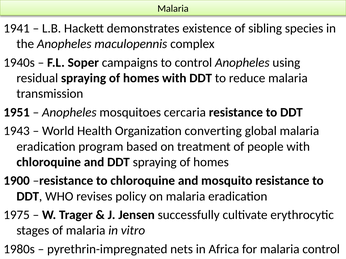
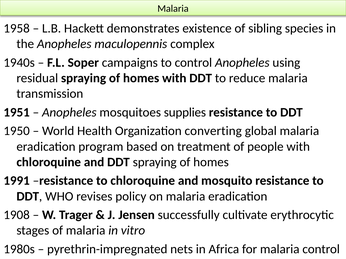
1941: 1941 -> 1958 (17, 28)
cercaria: cercaria -> supplies (185, 113)
1943: 1943 -> 1950 (17, 131)
1900: 1900 -> 1991 (17, 181)
1975: 1975 -> 1908 (17, 215)
